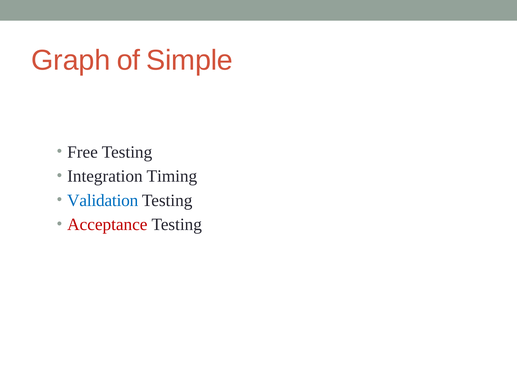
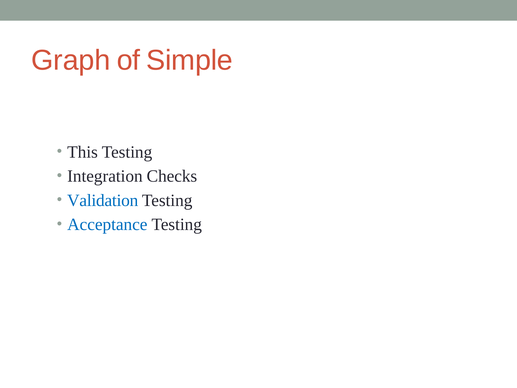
Free: Free -> This (83, 152)
Timing: Timing -> Checks (172, 176)
Acceptance colour: red -> blue (107, 224)
